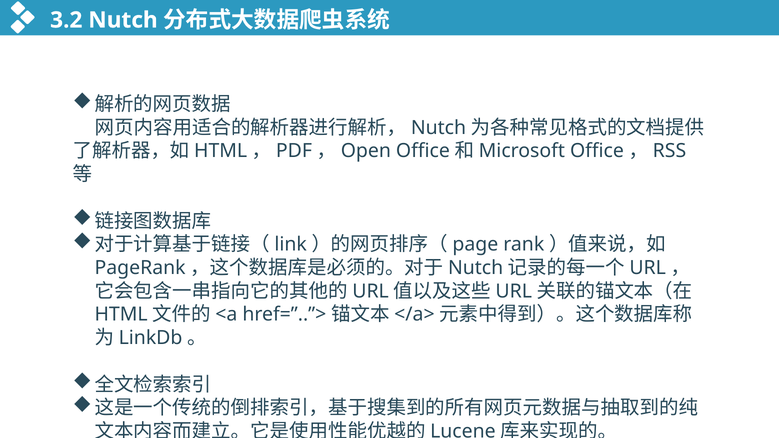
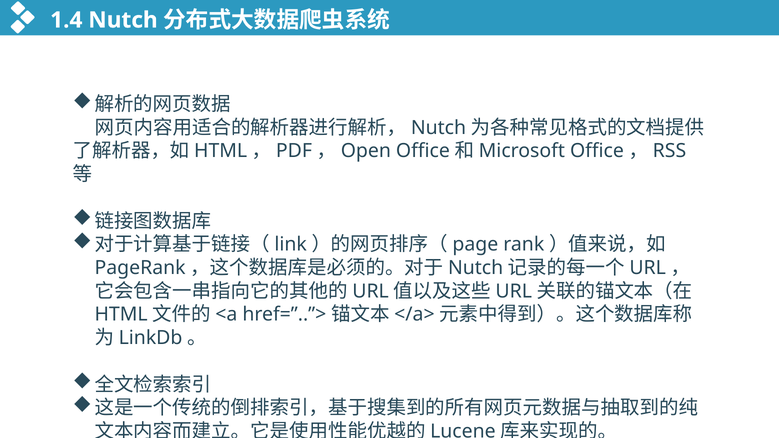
3.2: 3.2 -> 1.4 (66, 20)
